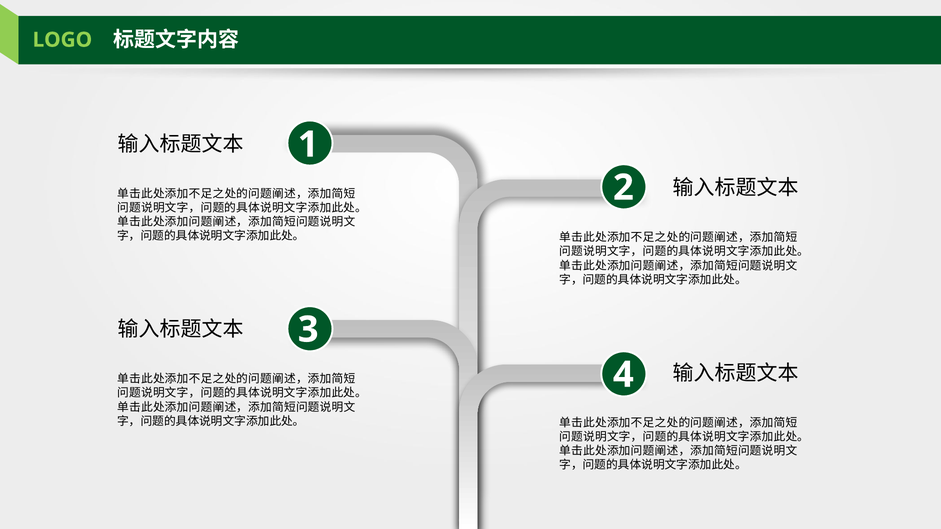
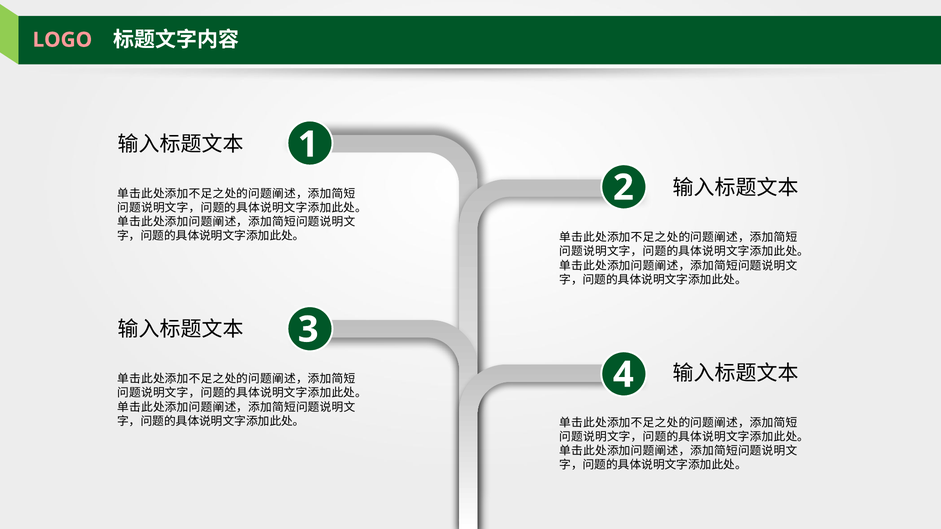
LOGO colour: light green -> pink (62, 40)
